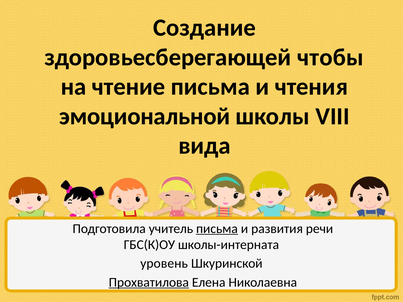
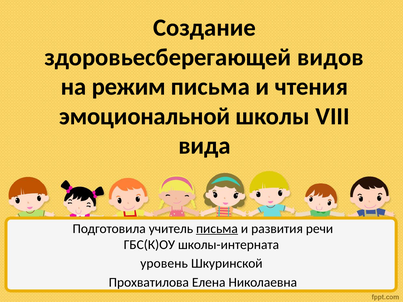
чтобы: чтобы -> видов (330, 57)
чтение: чтение -> режим (129, 87)
Прохватилова underline: present -> none (149, 283)
